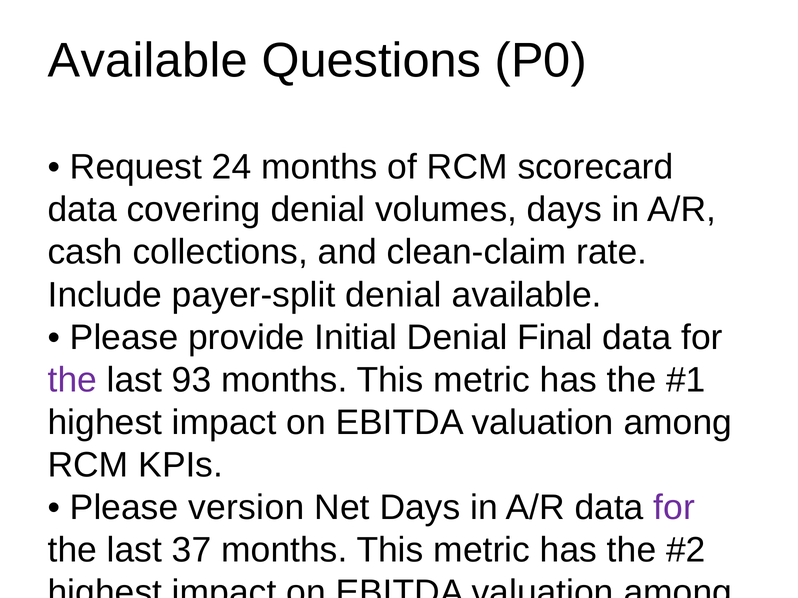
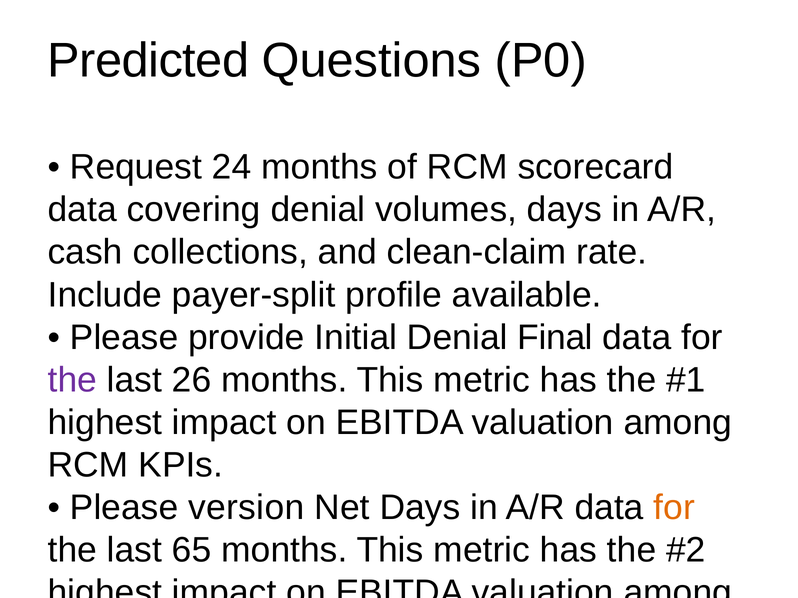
Available: Available -> Predicted (148, 61)
payer-split denial: denial -> profile (394, 295)
93: 93 -> 26 (192, 380)
for colour: purple -> orange (674, 508)
37: 37 -> 65 (192, 550)
